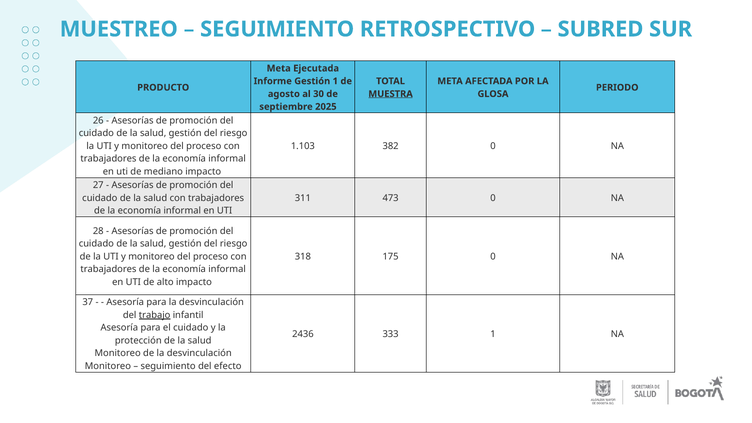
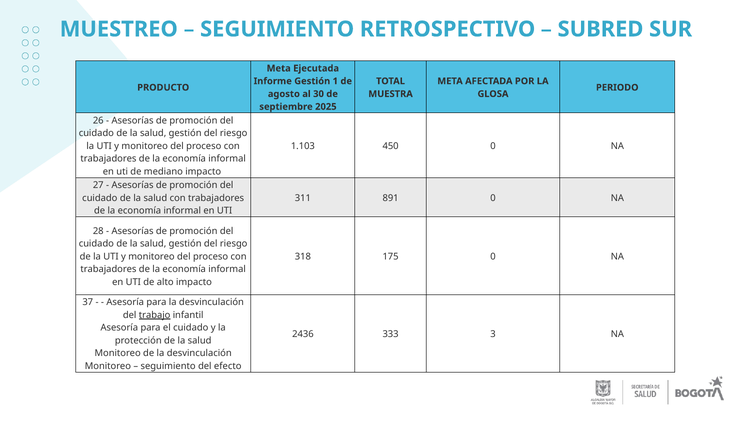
MUESTRA underline: present -> none (391, 94)
382: 382 -> 450 (391, 146)
473: 473 -> 891 (391, 198)
333 1: 1 -> 3 (493, 334)
